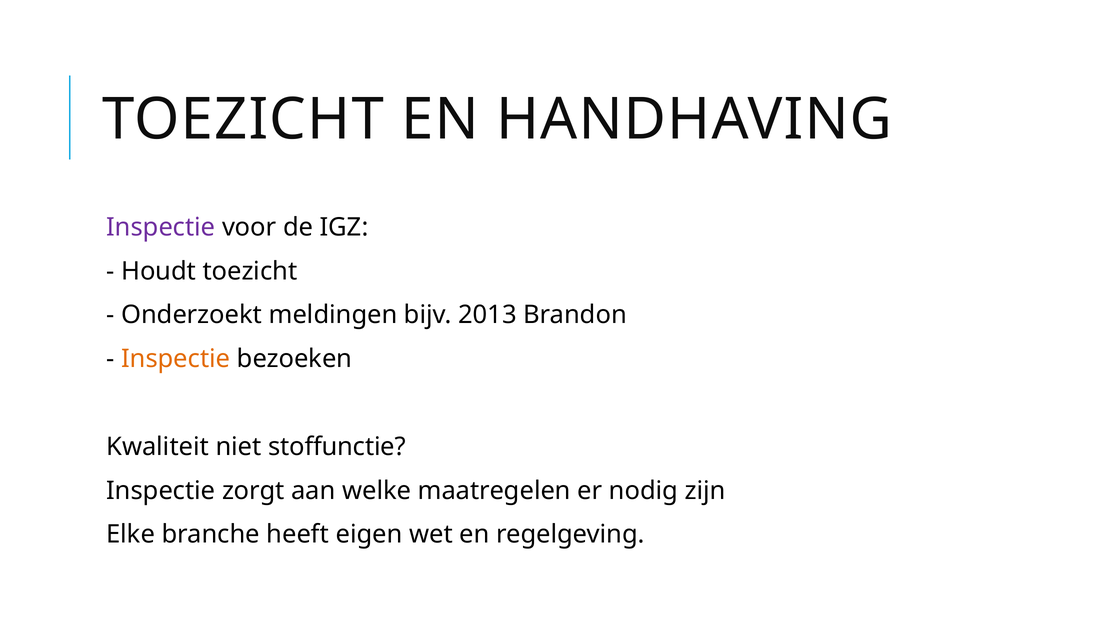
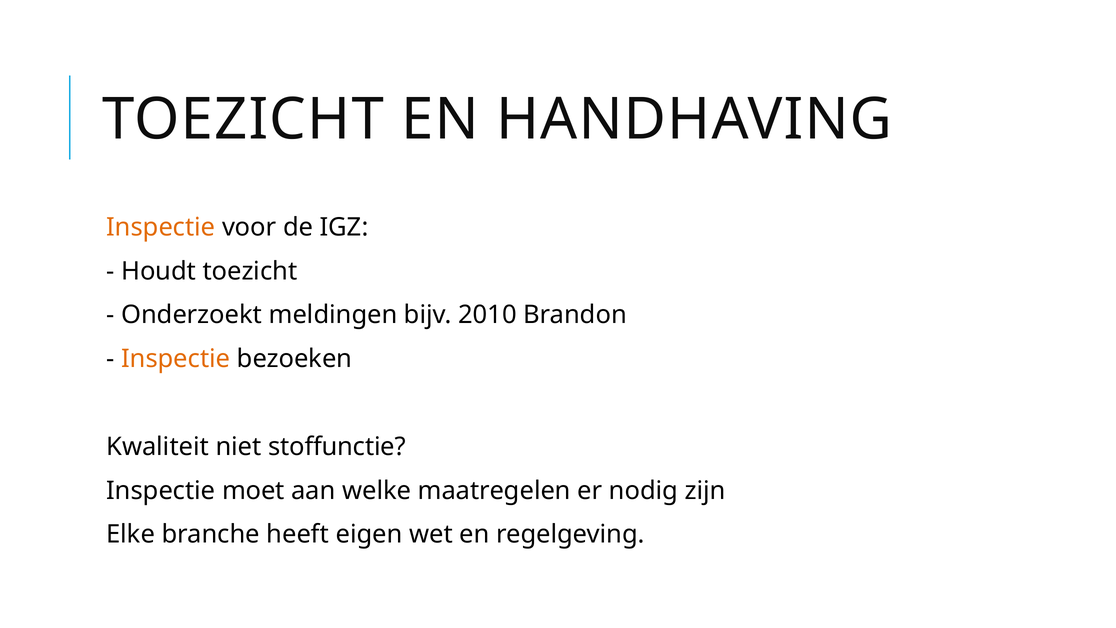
Inspectie colour: purple -> orange (161, 227)
2013: 2013 -> 2010 (487, 315)
zorgt: zorgt -> moet (253, 490)
